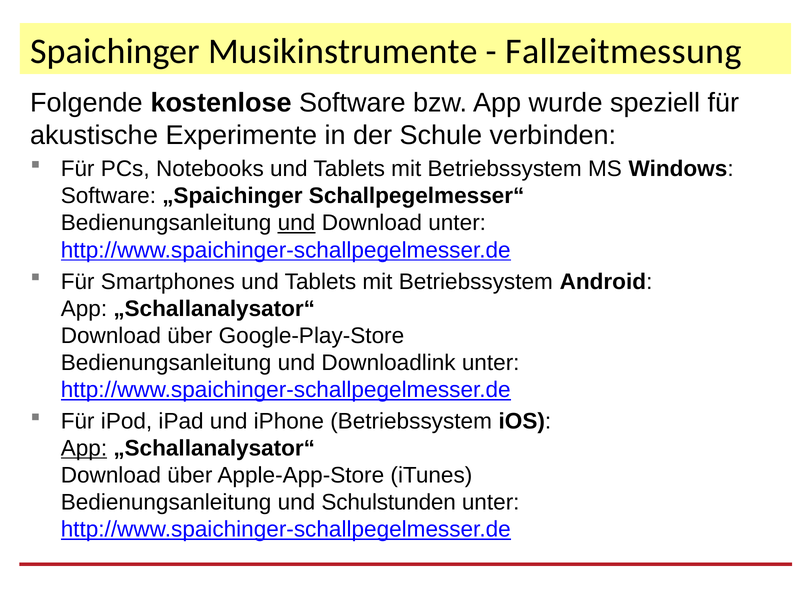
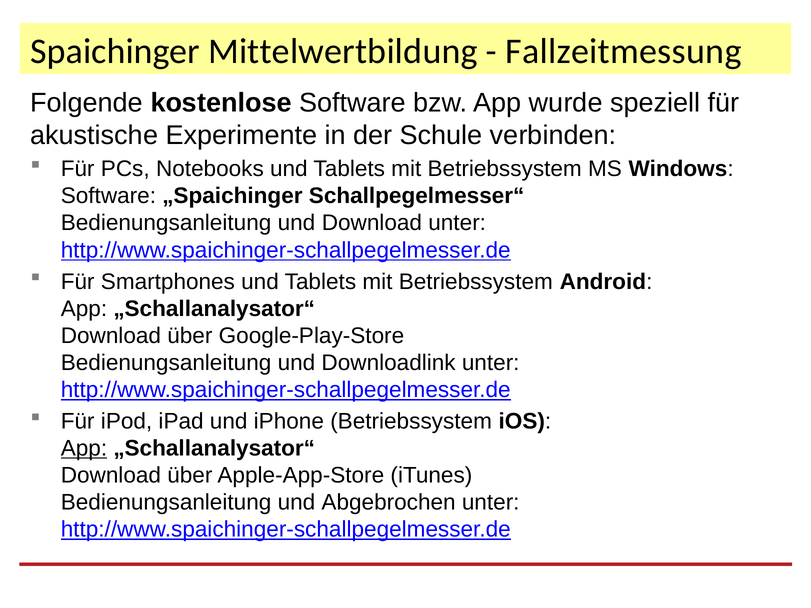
Musikinstrumente: Musikinstrumente -> Mittelwertbildung (343, 51)
und underline: present -> none (296, 223)
Schulstunden: Schulstunden -> Abgebrochen (389, 503)
